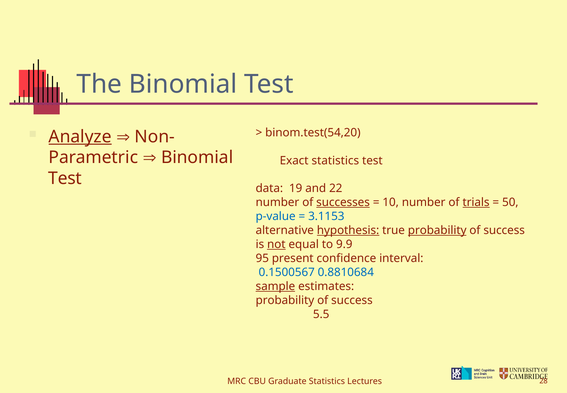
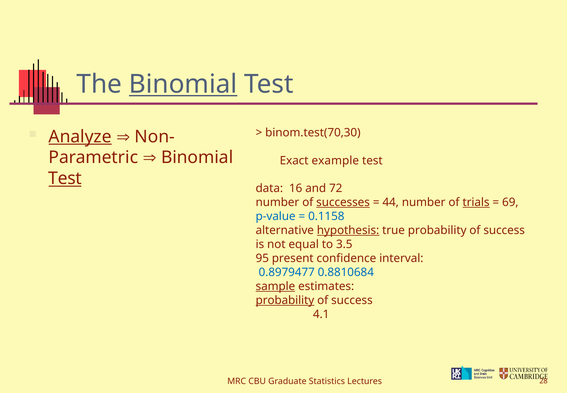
Binomial underline: none -> present (183, 84)
binom.test(54,20: binom.test(54,20 -> binom.test(70,30 (313, 133)
Exact statistics: statistics -> example (335, 160)
Test underline: none -> present (65, 178)
19: 19 -> 16 (296, 188)
22: 22 -> 72 (336, 188)
10: 10 -> 44 (391, 202)
50: 50 -> 69 (510, 202)
3.1153: 3.1153 -> 0.1158 (326, 216)
probability underline: present -> none (437, 230)
not underline: present -> none (276, 244)
9.9: 9.9 -> 3.5 (344, 244)
0.1500567: 0.1500567 -> 0.8979477 (287, 272)
probability underline: none -> present (285, 300)
5.5: 5.5 -> 4.1 (321, 314)
